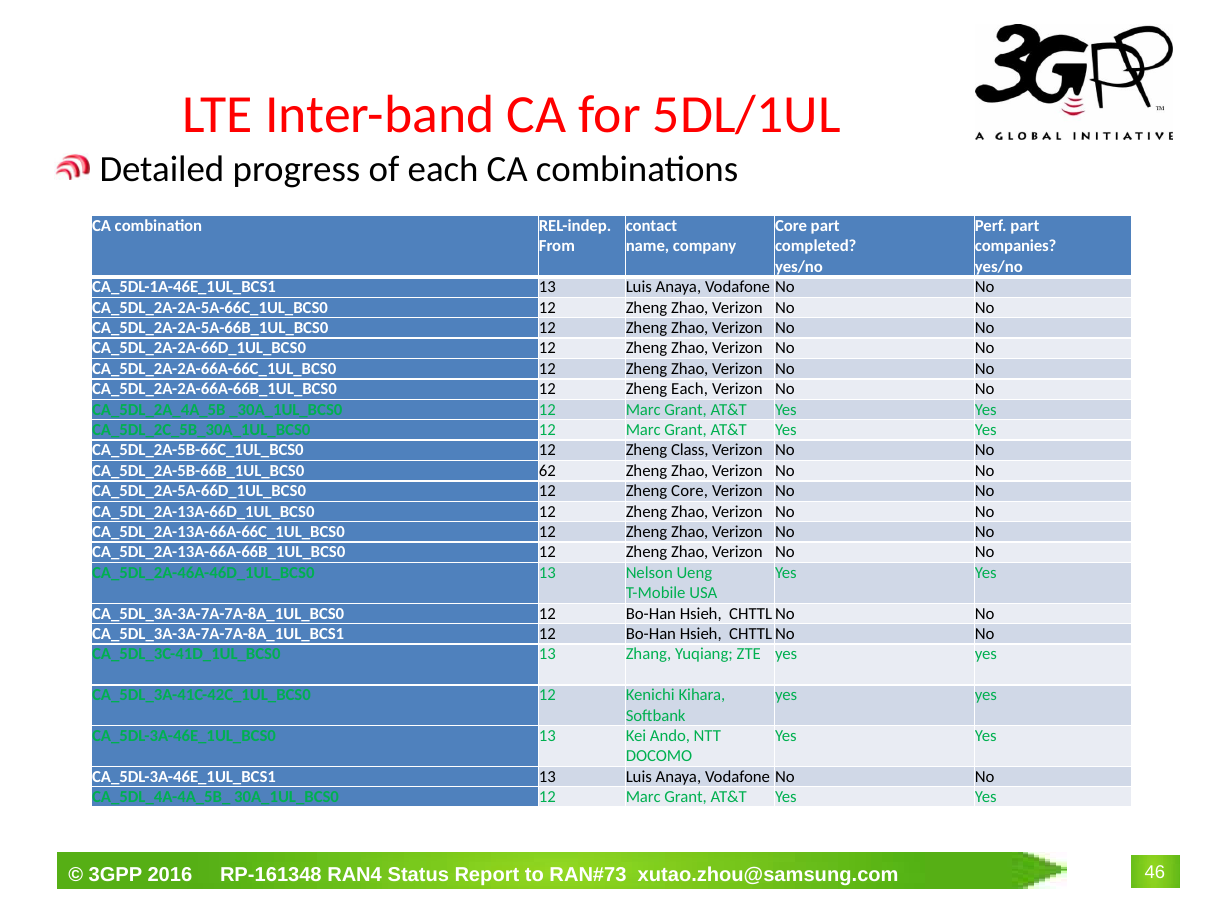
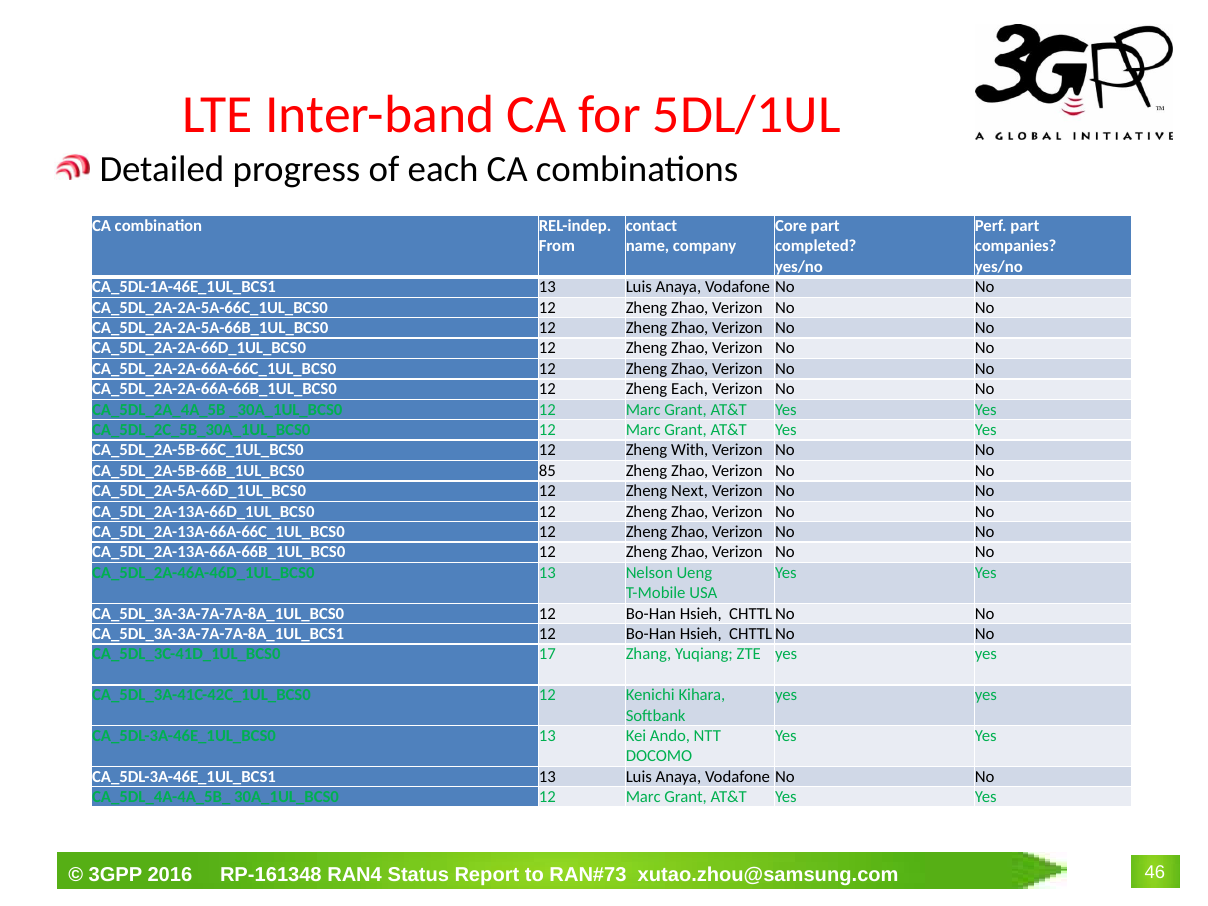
Class: Class -> With (690, 450)
62: 62 -> 85 (547, 471)
Zheng Core: Core -> Next (690, 491)
13: 13 -> 17 (547, 654)
